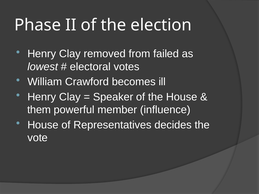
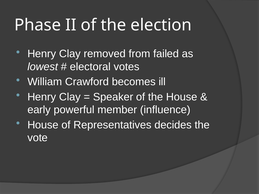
them: them -> early (39, 110)
